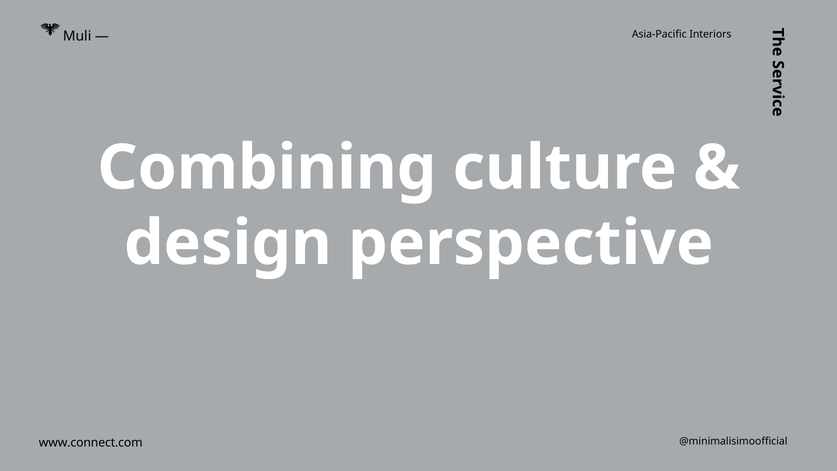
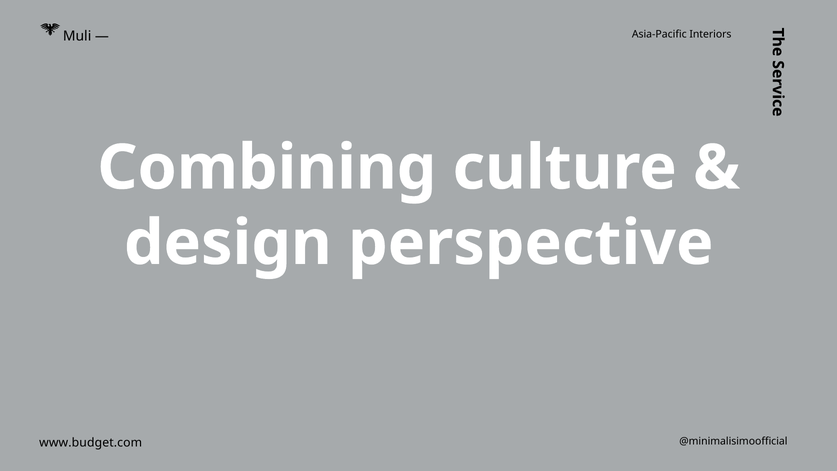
www.connect.com: www.connect.com -> www.budget.com (91, 443)
